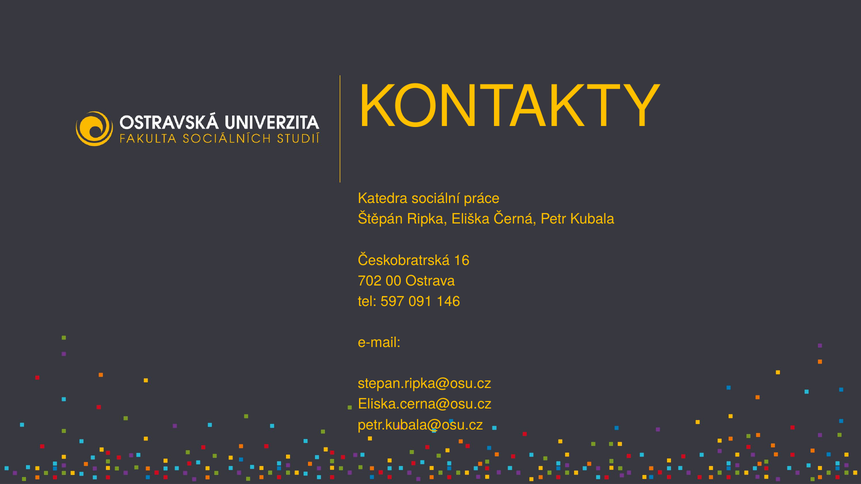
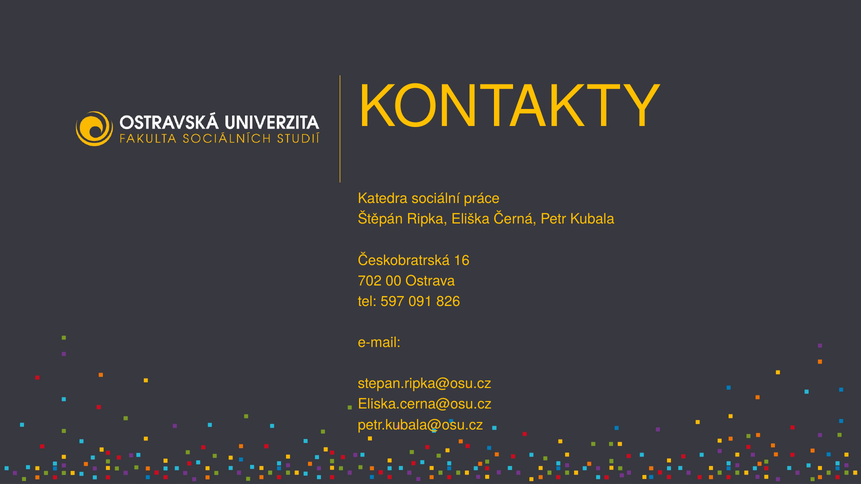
146: 146 -> 826 (448, 302)
